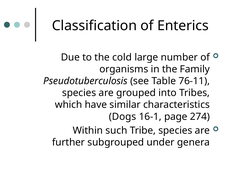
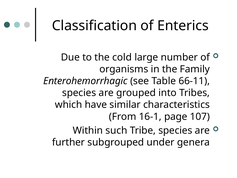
Pseudotuberculosis: Pseudotuberculosis -> Enterohemorrhagic (85, 81)
76-11: 76-11 -> 66-11 (194, 81)
Dogs: Dogs -> From (123, 116)
274: 274 -> 107 (200, 116)
